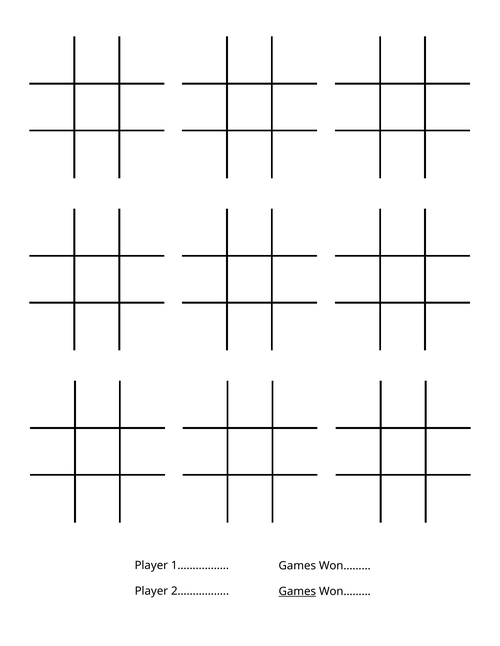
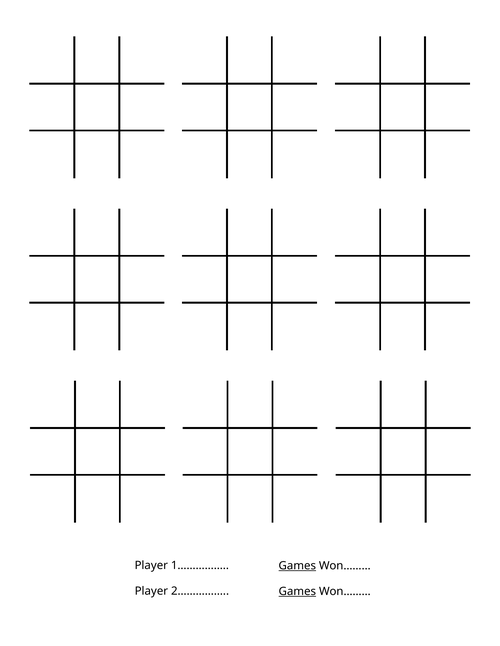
Games underline: none -> present (297, 567)
